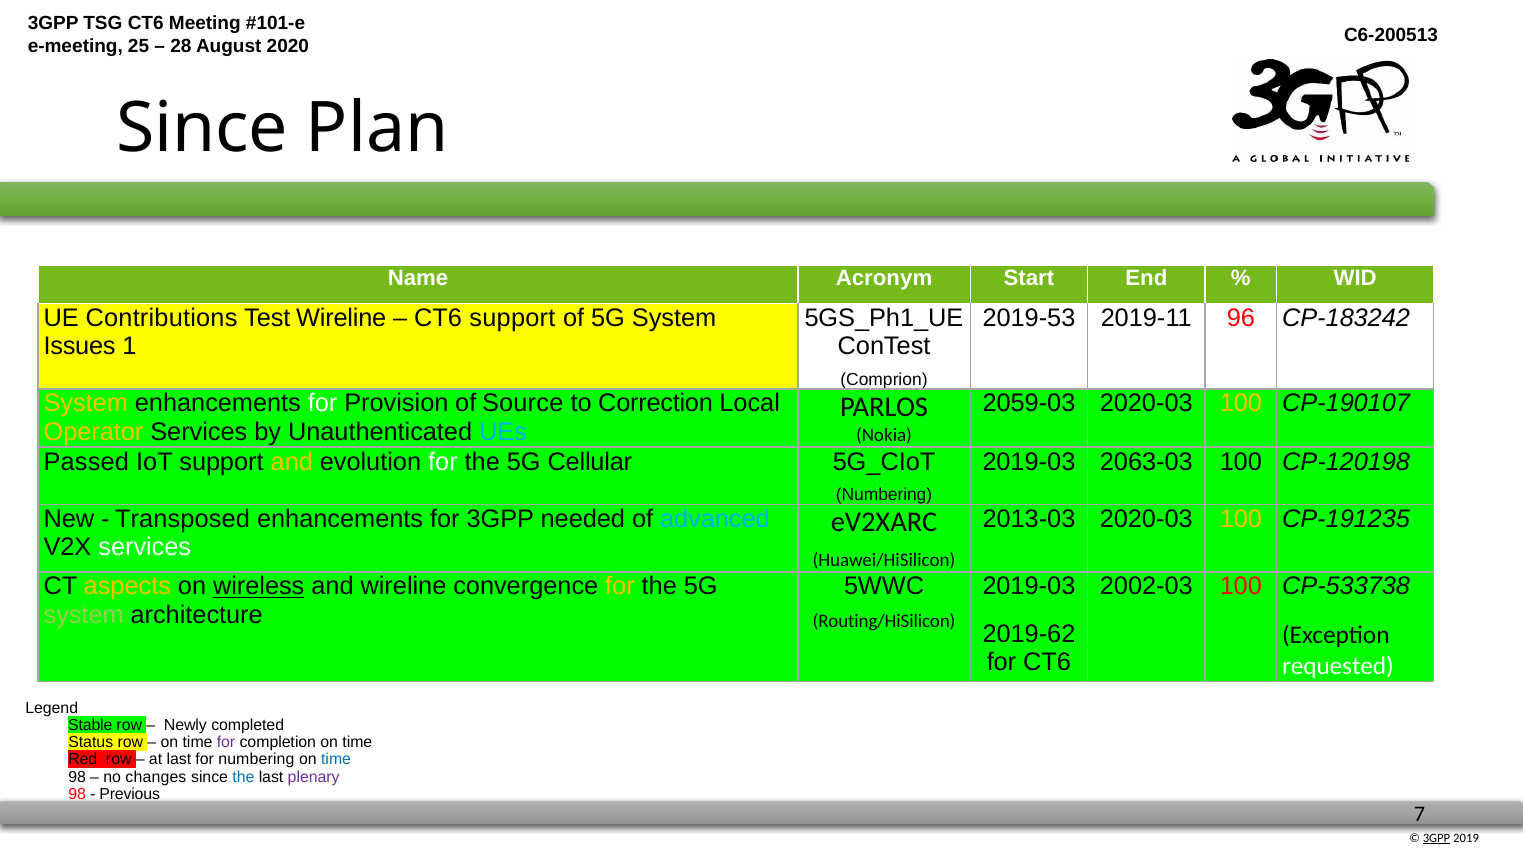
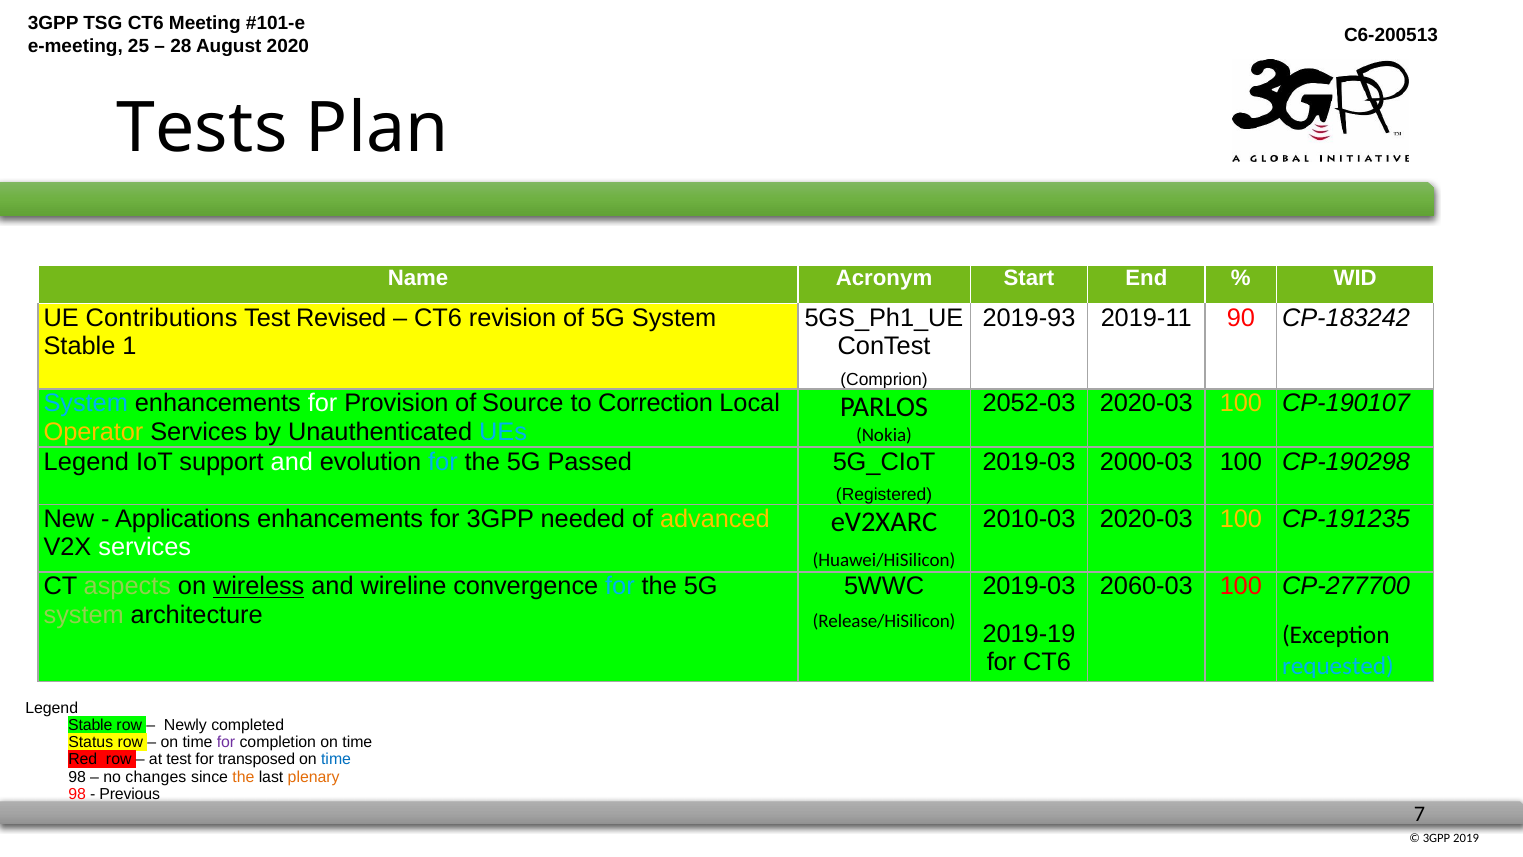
Since: Since -> Tests (202, 128)
Test Wireline: Wireline -> Revised (341, 318)
CT6 support: support -> revision (513, 318)
2019-53: 2019-53 -> 2019-93 (1029, 318)
96: 96 -> 90 (1241, 318)
Issues: Issues -> Stable (80, 346)
System colour: yellow -> light blue (86, 403)
2059-03: 2059-03 -> 2052-03 (1029, 403)
Passed: Passed -> Legend (86, 461)
and colour: yellow -> white (292, 461)
for colour: white -> light blue (443, 461)
Cellular: Cellular -> Passed (590, 461)
2063-03: 2063-03 -> 2000-03 (1146, 461)
CP-120198: CP-120198 -> CP-190298 (1346, 461)
Numbering: Numbering -> Registered (884, 495)
Transposed: Transposed -> Applications (183, 519)
advanced colour: light blue -> yellow (715, 519)
2013-03: 2013-03 -> 2010-03 (1029, 519)
aspects colour: yellow -> light green (127, 586)
for colour: yellow -> light blue (620, 586)
2002-03: 2002-03 -> 2060-03 (1146, 586)
CP-533738: CP-533738 -> CP-277700 (1346, 586)
Routing/HiSilicon: Routing/HiSilicon -> Release/HiSilicon (884, 621)
2019-62: 2019-62 -> 2019-19 (1029, 634)
requested colour: white -> light blue (1338, 666)
at last: last -> test (179, 759)
for numbering: numbering -> transposed (257, 759)
the colour: blue -> orange (243, 777)
plenary colour: purple -> orange (314, 777)
3GPP underline: present -> none (1437, 838)
